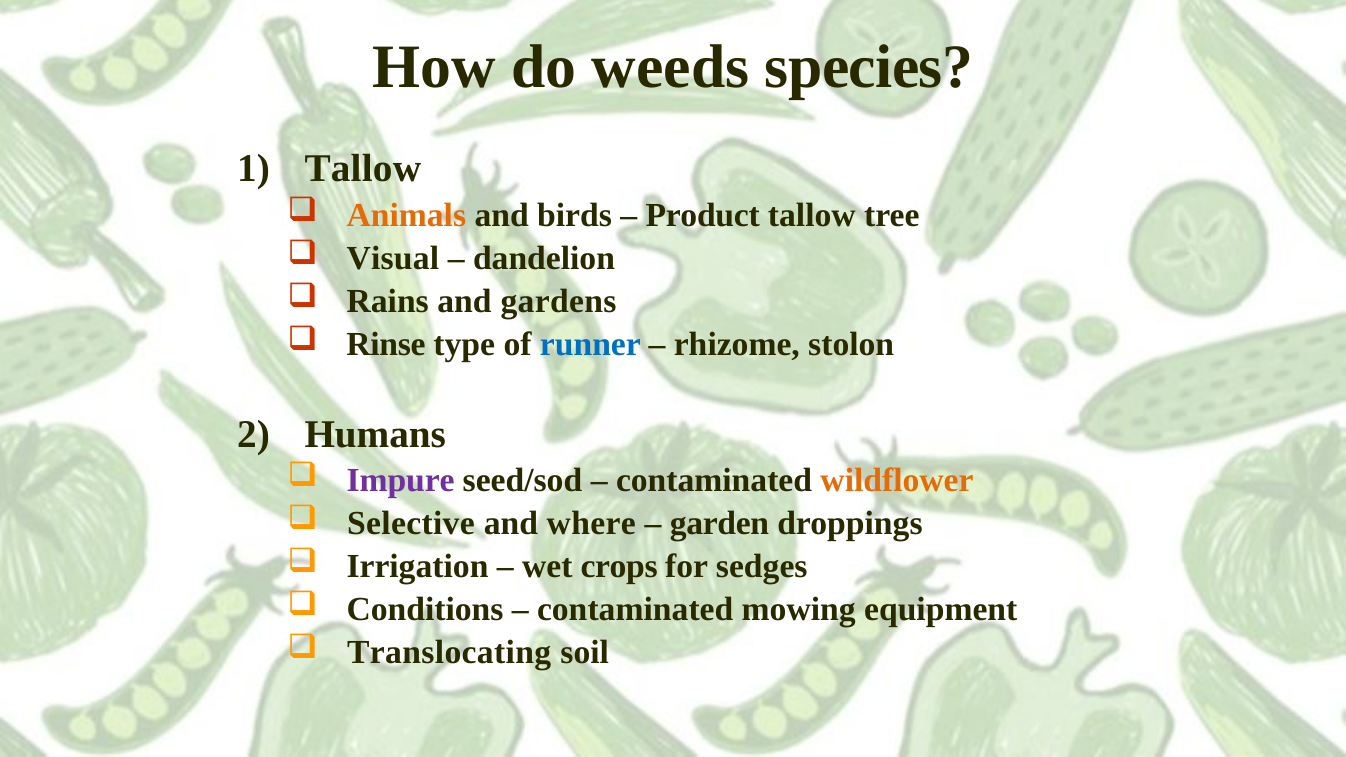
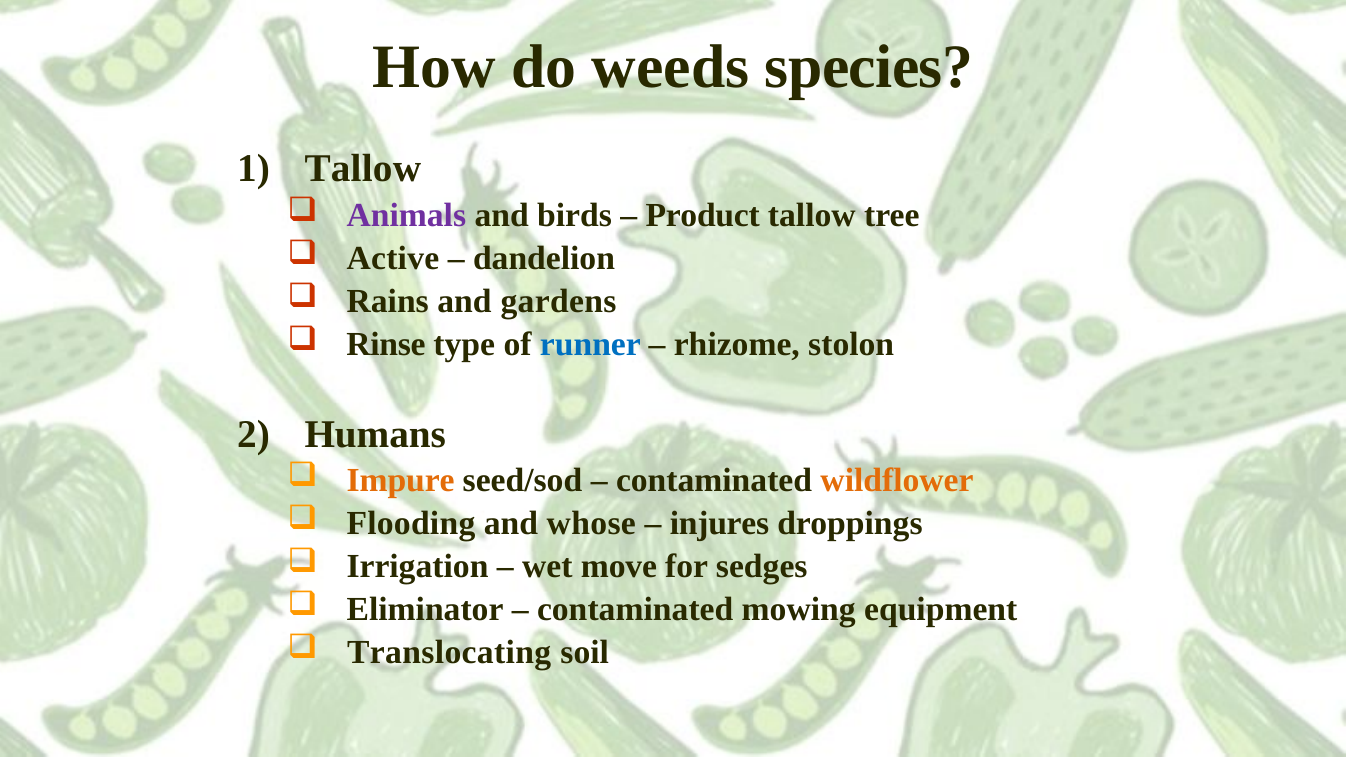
Animals colour: orange -> purple (406, 215)
Visual: Visual -> Active (393, 258)
Impure colour: purple -> orange (401, 481)
Selective: Selective -> Flooding (411, 524)
where: where -> whose (591, 524)
garden: garden -> injures (719, 524)
crops: crops -> move (619, 567)
Conditions: Conditions -> Eliminator (425, 610)
